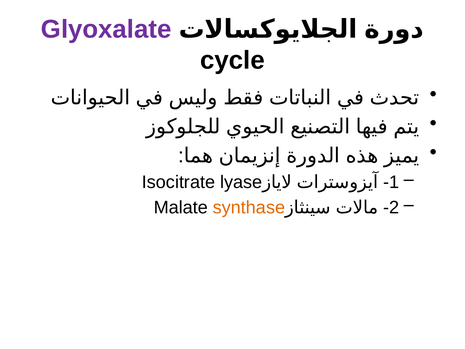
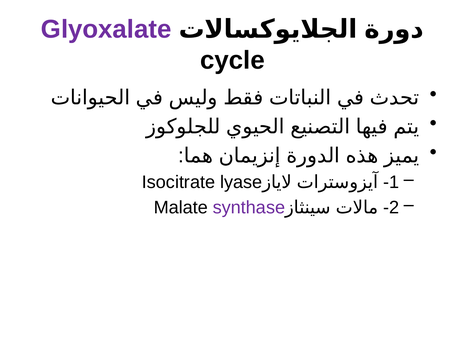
synthase colour: orange -> purple (249, 207)
